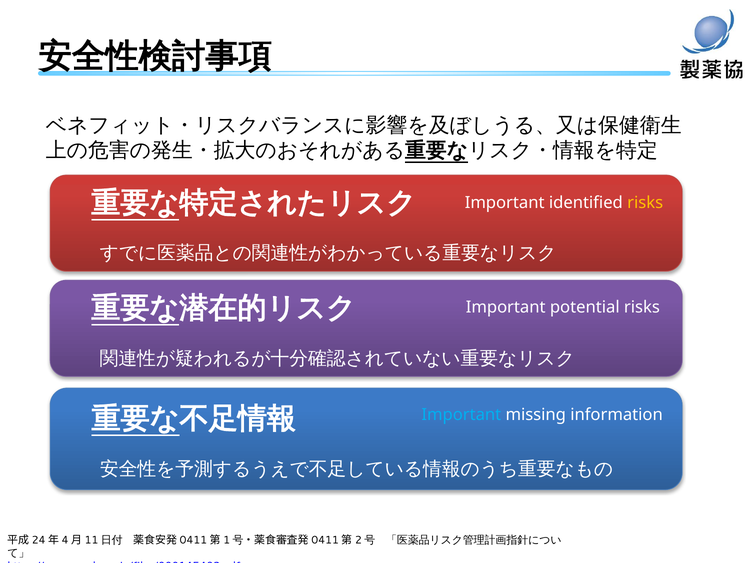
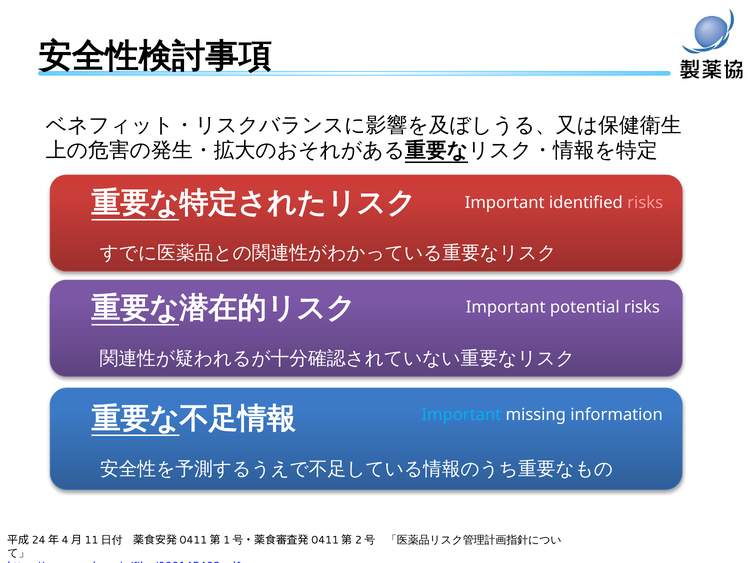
risks colour: yellow -> pink (645, 203)
